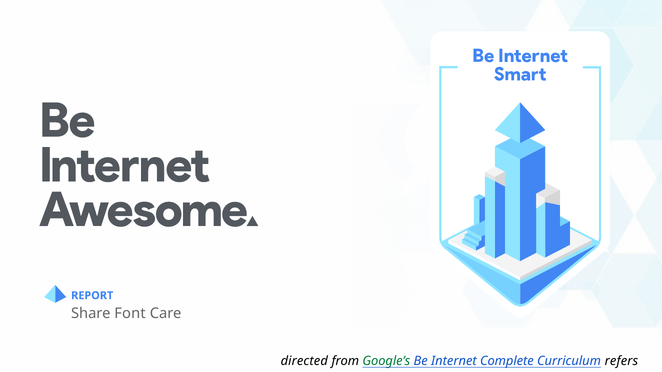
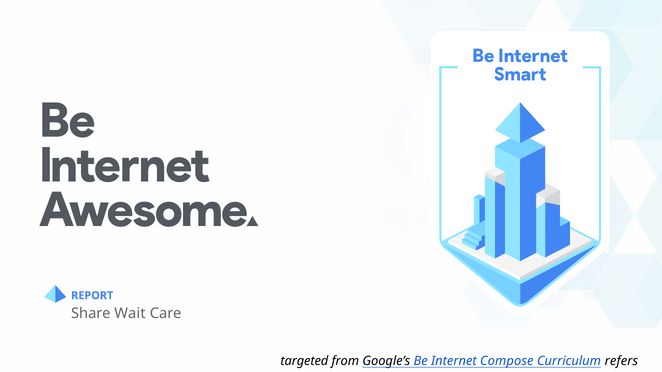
Font: Font -> Wait (130, 314)
directed: directed -> targeted (304, 362)
Google’s colour: green -> black (386, 362)
Complete: Complete -> Compose (507, 362)
